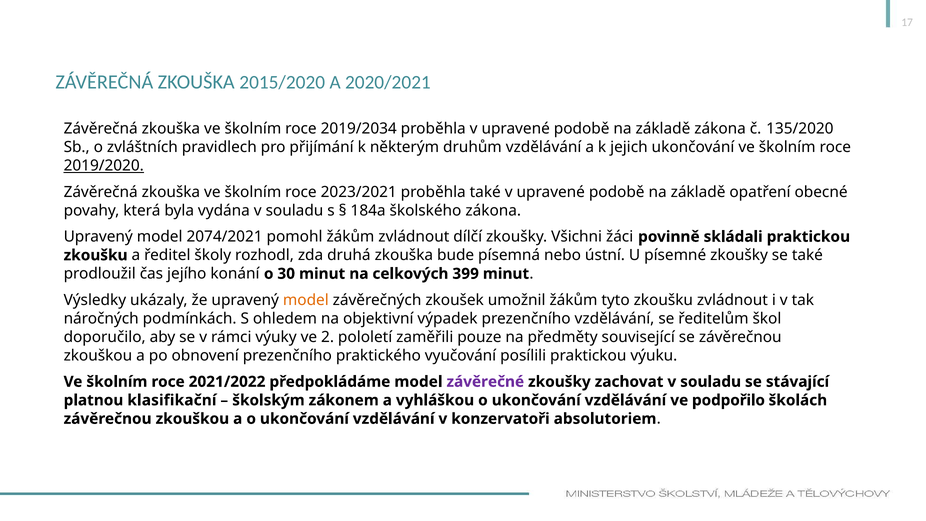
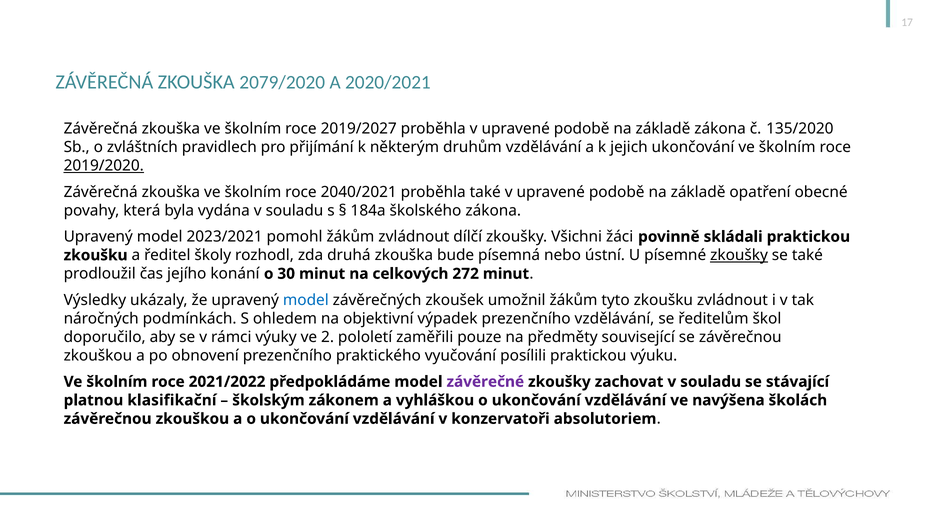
2015/2020: 2015/2020 -> 2079/2020 (282, 82)
2019/2034: 2019/2034 -> 2019/2027 (359, 129)
2023/2021: 2023/2021 -> 2040/2021 (359, 192)
2074/2021: 2074/2021 -> 2023/2021 (225, 237)
zkoušky underline: none -> present (739, 255)
399: 399 -> 272 (466, 274)
model colour: orange -> blue (306, 300)
podpořilo: podpořilo -> navýšena (728, 400)
